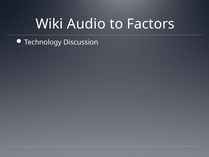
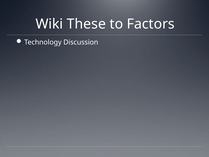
Audio: Audio -> These (86, 24)
